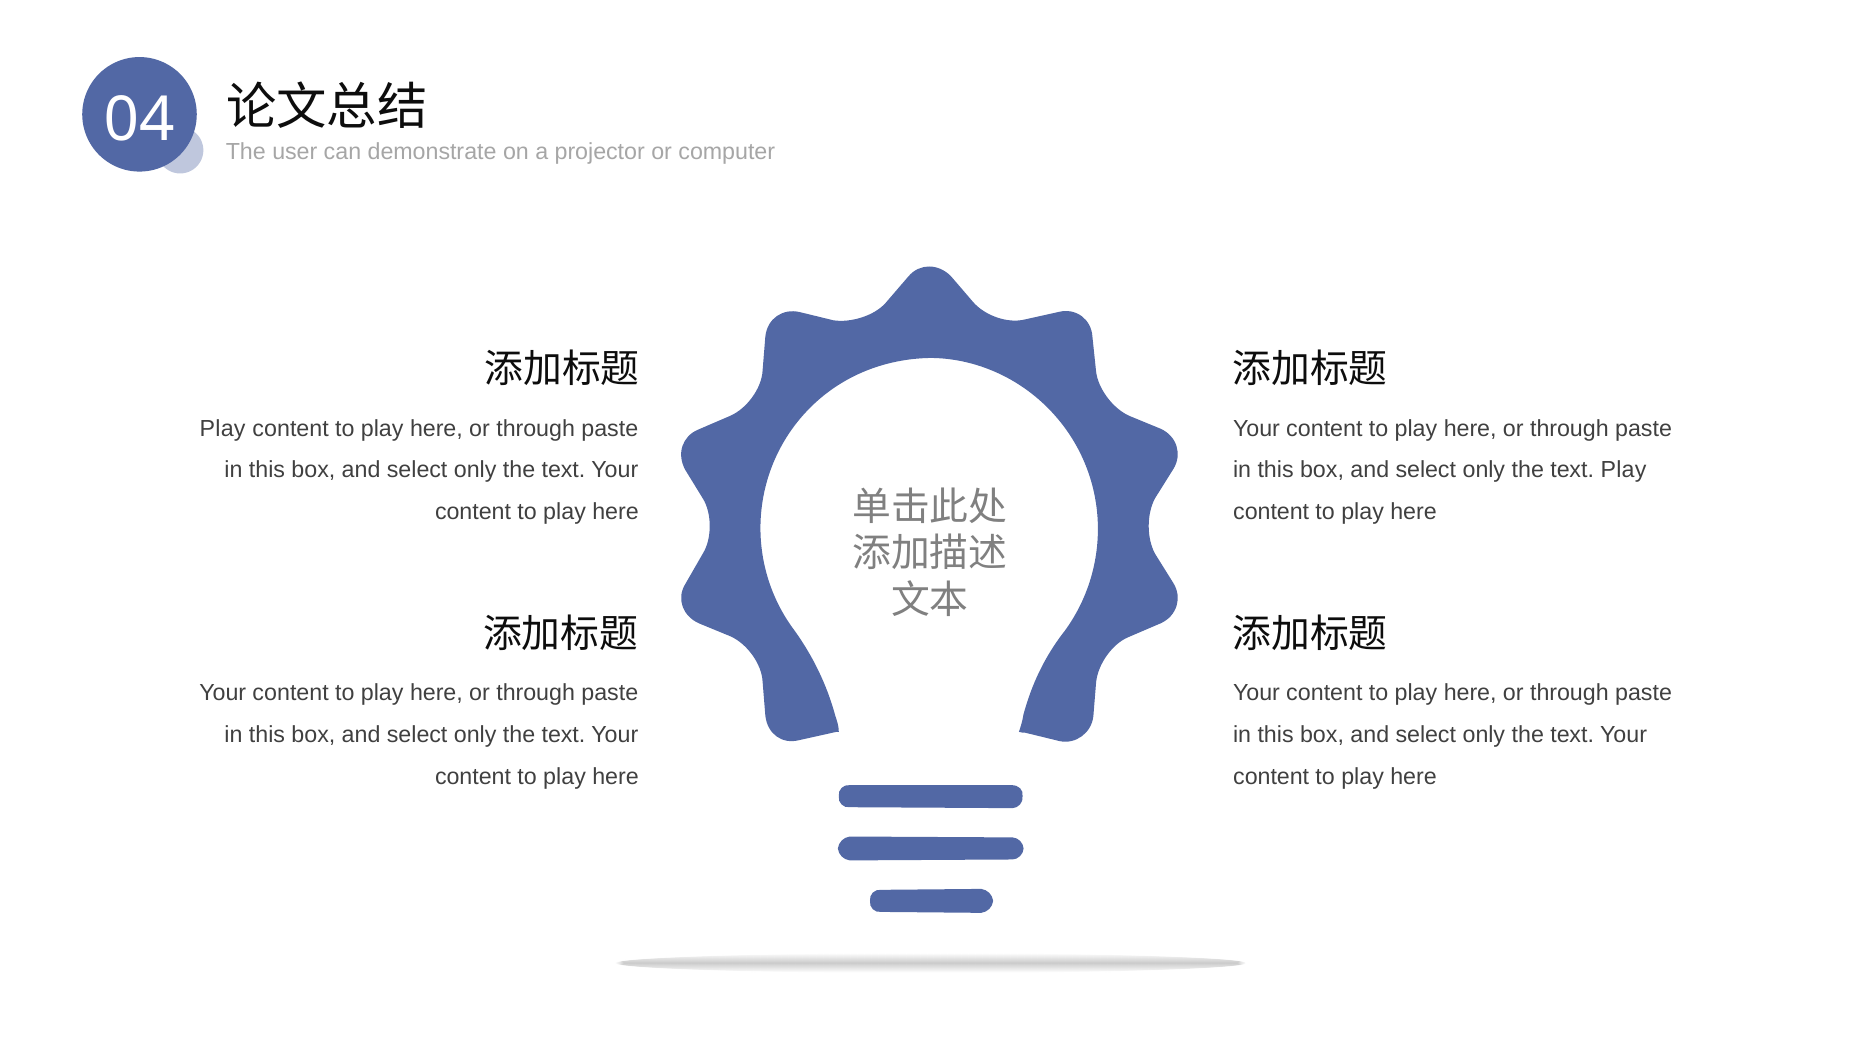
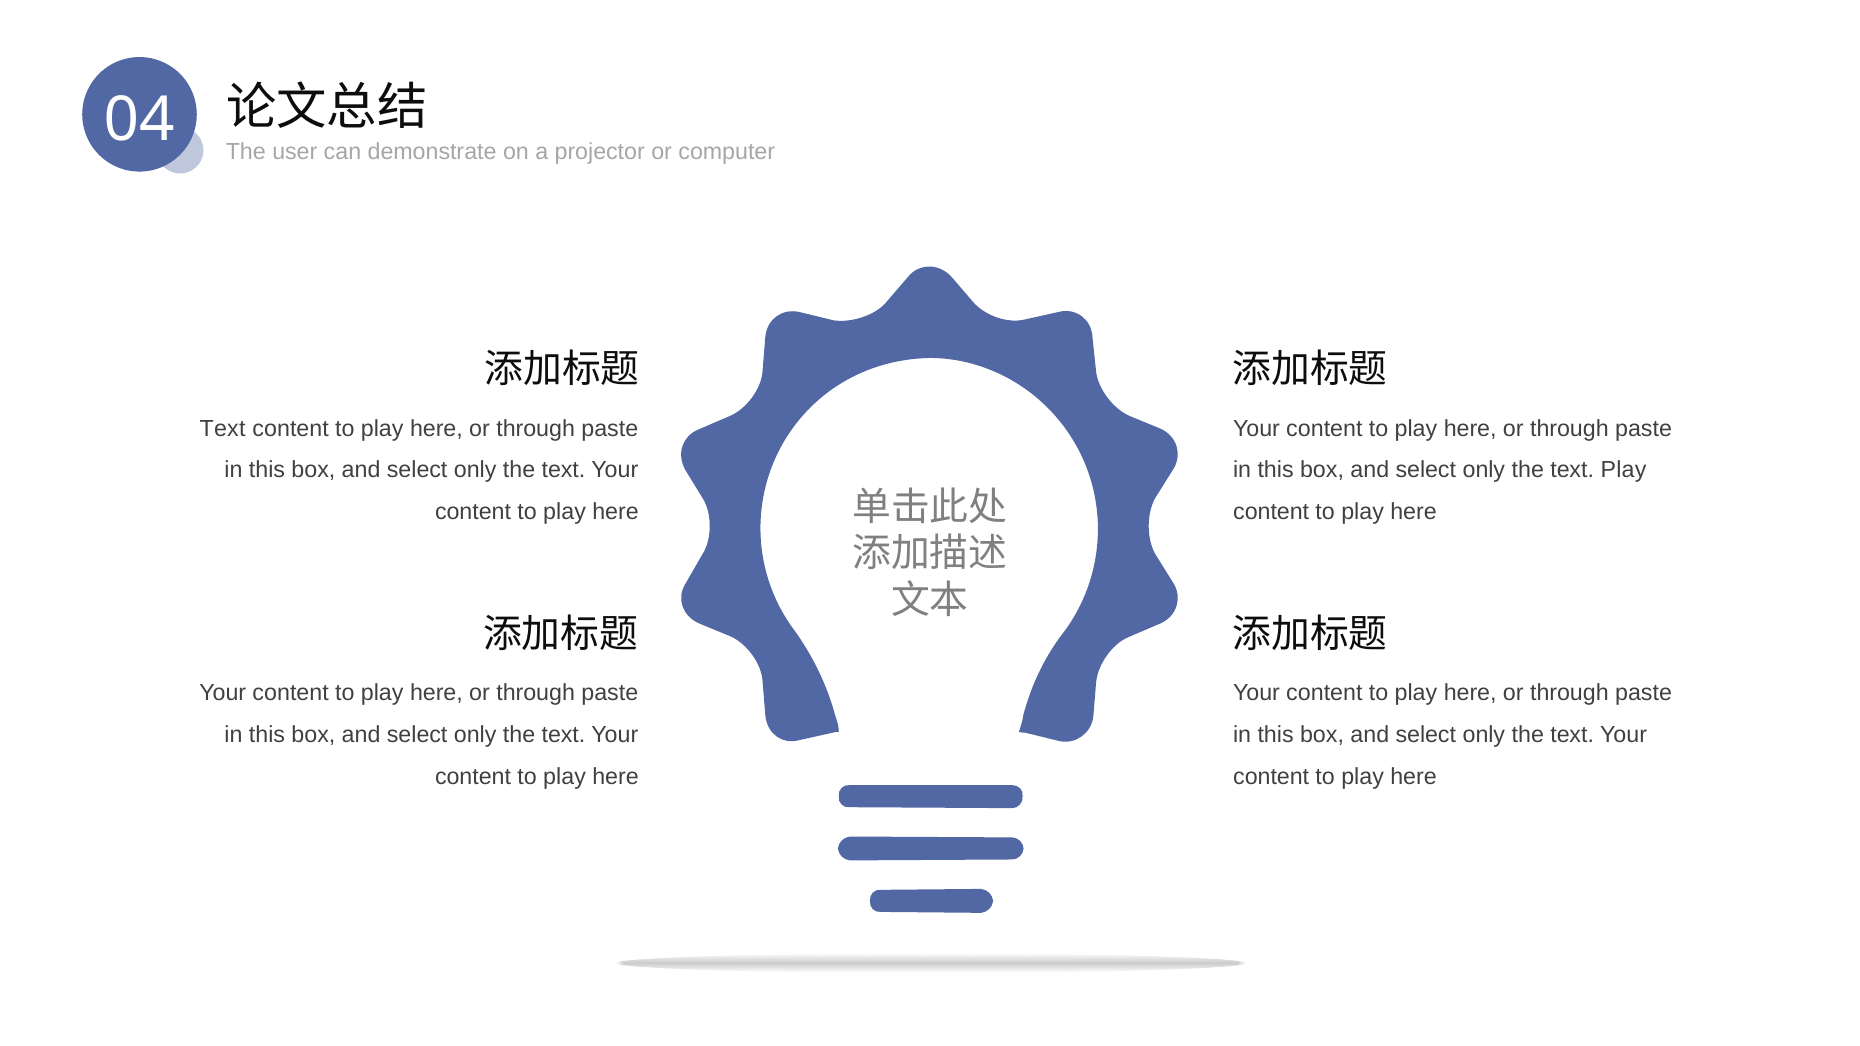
Play: Play -> Text (223, 429)
